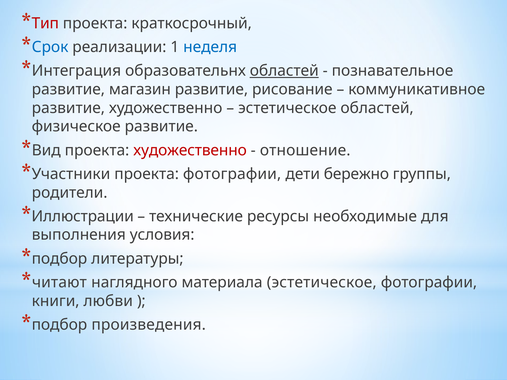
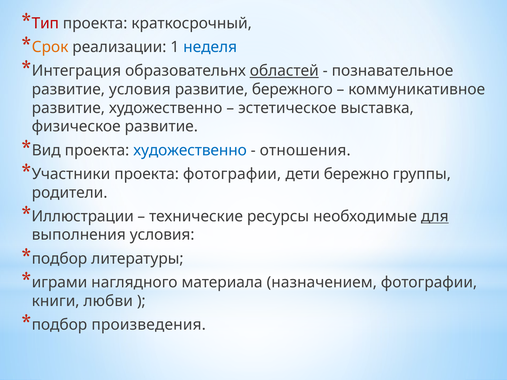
Срок colour: blue -> orange (50, 47)
развитие магазин: магазин -> условия (140, 89)
рисование: рисование -> бережного (292, 89)
эстетическое областей: областей -> выставка (377, 108)
художественно colour: red -> blue (190, 150)
отношение: отношение -> отношения (305, 150)
для underline: none -> present (435, 216)
читают: читают -> играми (59, 283)
материала эстетическое: эстетическое -> назначением (322, 283)
